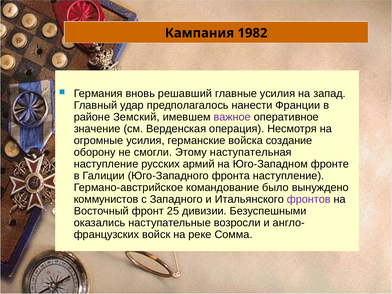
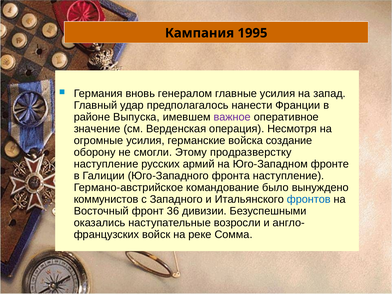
1982: 1982 -> 1995 (252, 33)
решавший: решавший -> генералом (185, 93)
Земский: Земский -> Выпуска (136, 117)
наступательная: наступательная -> продразверстку (251, 152)
фронтов colour: purple -> blue (309, 199)
25: 25 -> 36 (173, 211)
